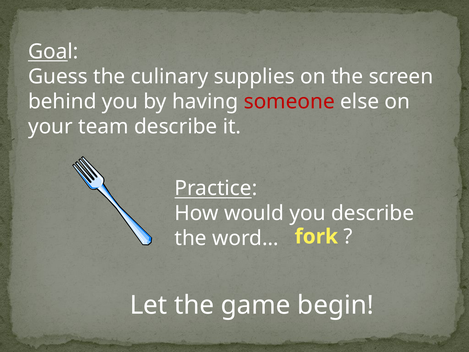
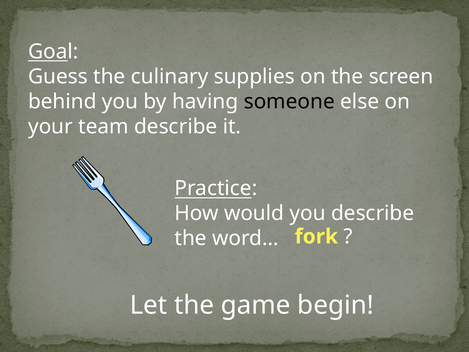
someone colour: red -> black (289, 101)
